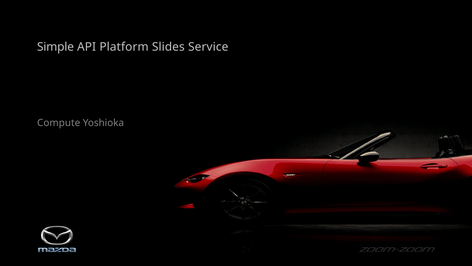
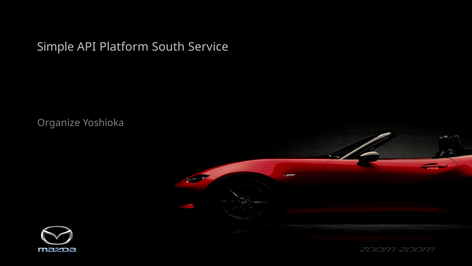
Slides: Slides -> South (168, 47)
Compute: Compute -> Organize (59, 123)
